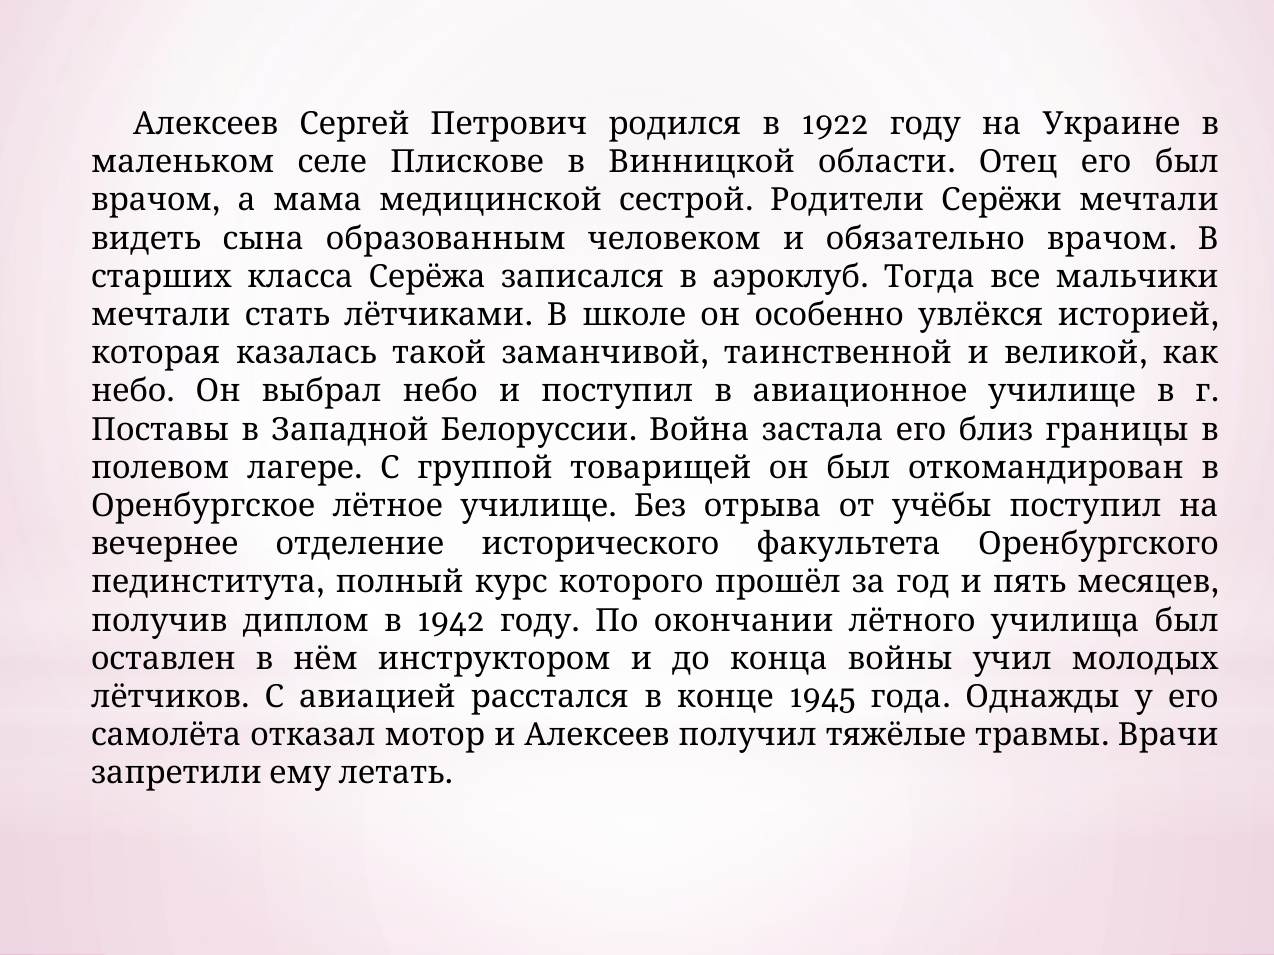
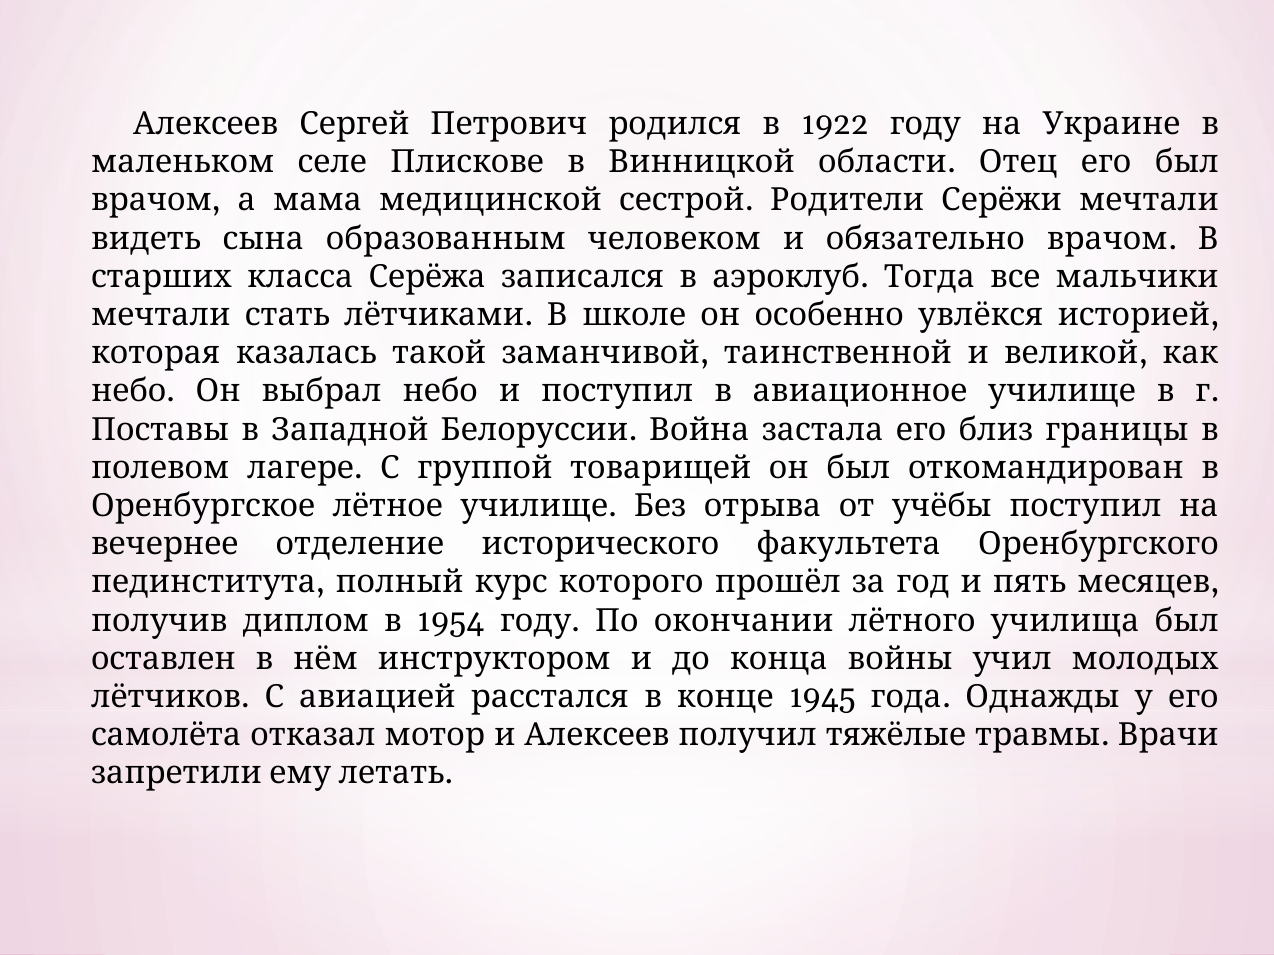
1942: 1942 -> 1954 (451, 621)
